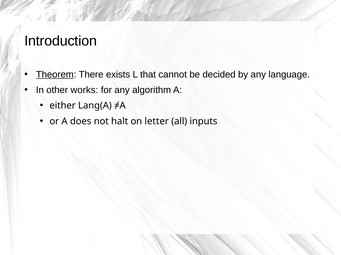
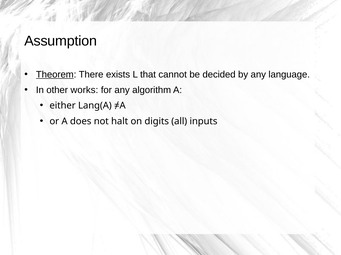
Introduction: Introduction -> Assumption (61, 41)
letter: letter -> digits (157, 122)
